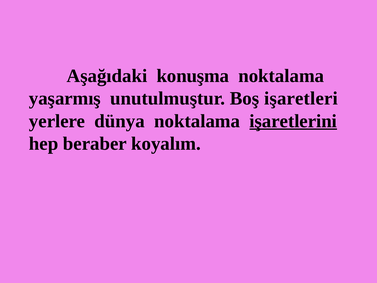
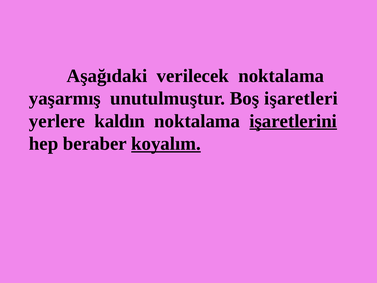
konuşma: konuşma -> verilecek (193, 76)
dünya: dünya -> kaldın (120, 121)
koyalım underline: none -> present (166, 144)
